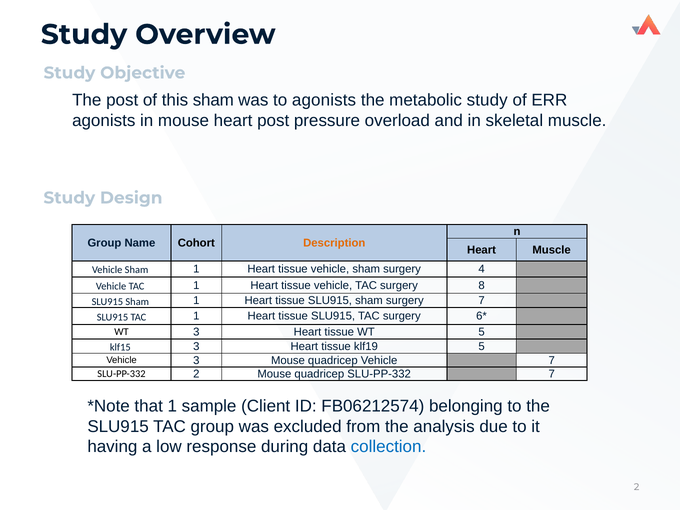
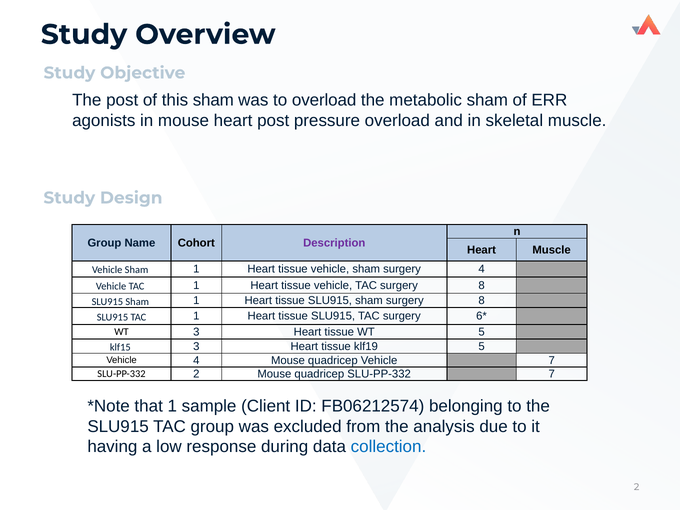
to agonists: agonists -> overload (324, 100)
metabolic study: study -> sham (487, 100)
Description colour: orange -> purple (334, 243)
sham surgery 7: 7 -> 8 (482, 301)
Vehicle 3: 3 -> 4 (196, 360)
